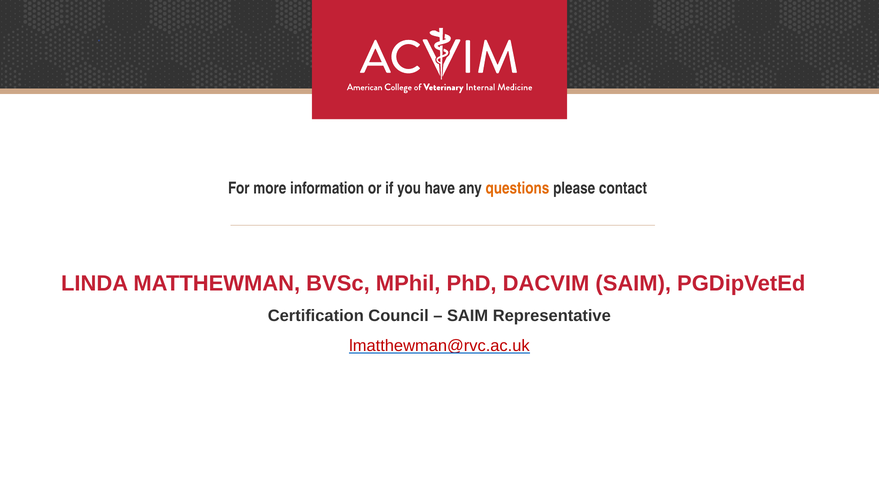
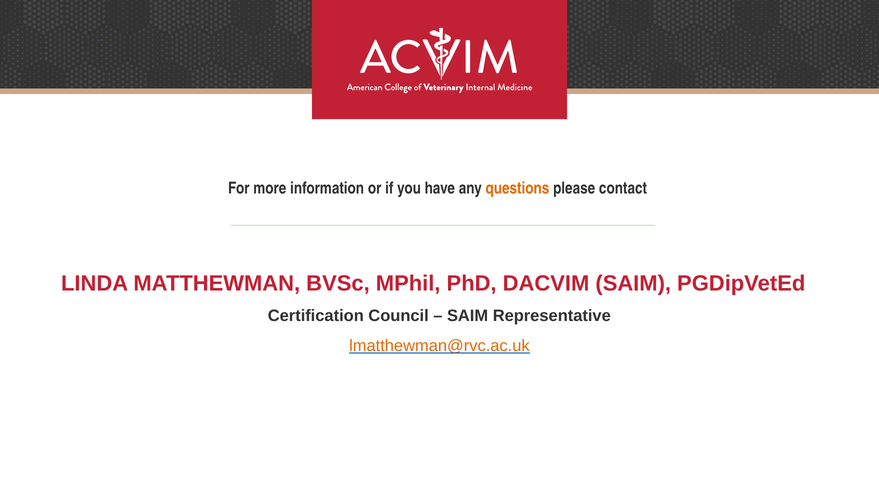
lmatthewman@rvc.ac.uk colour: red -> orange (439, 345)
